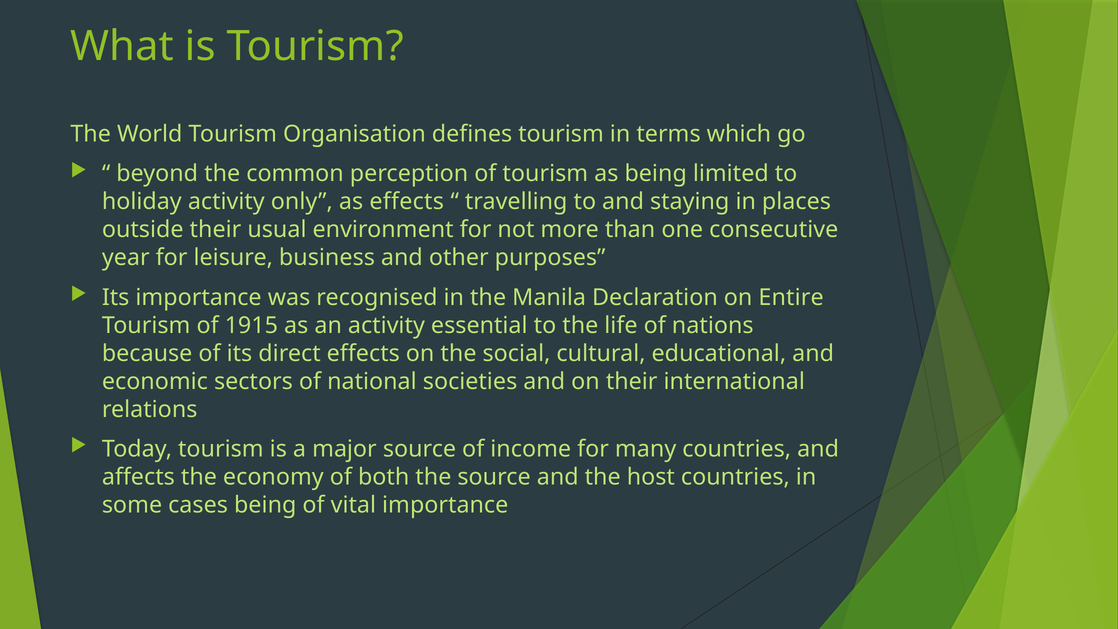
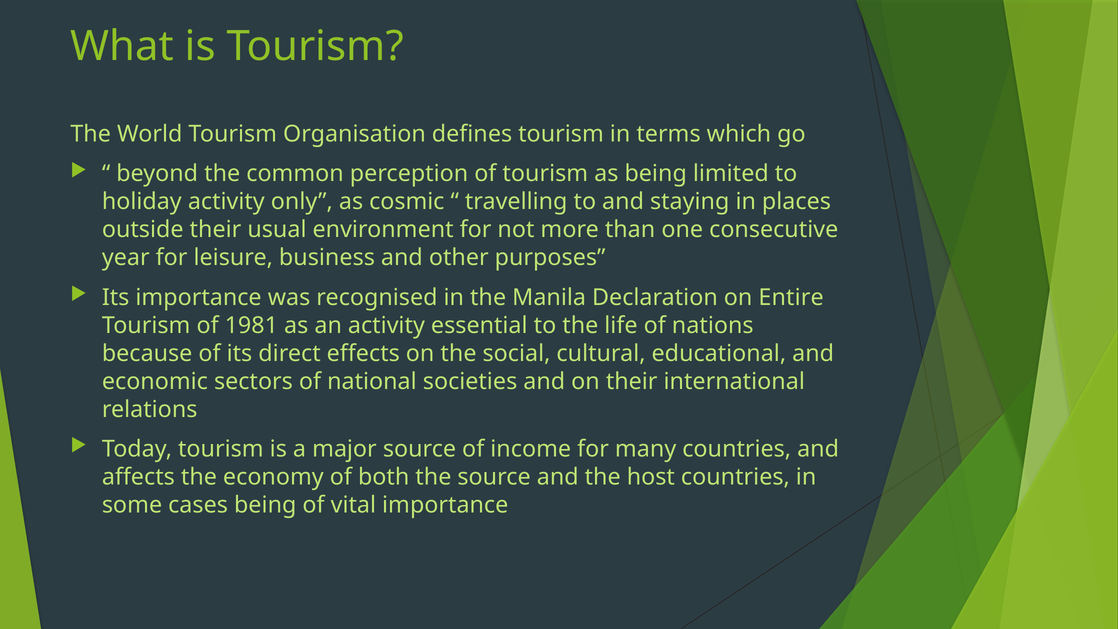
as effects: effects -> cosmic (407, 202)
1915: 1915 -> 1981 (251, 325)
